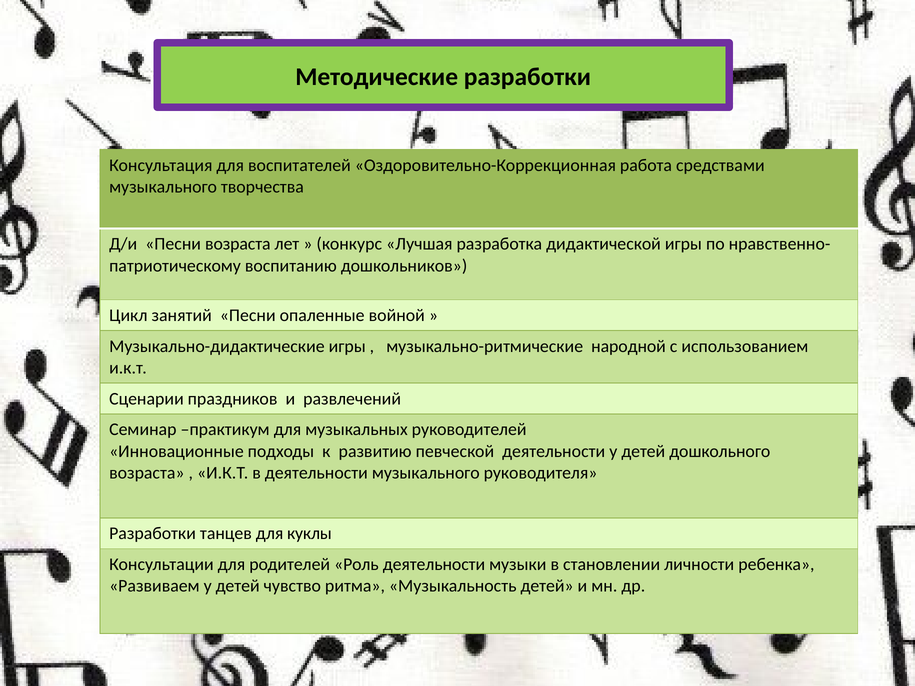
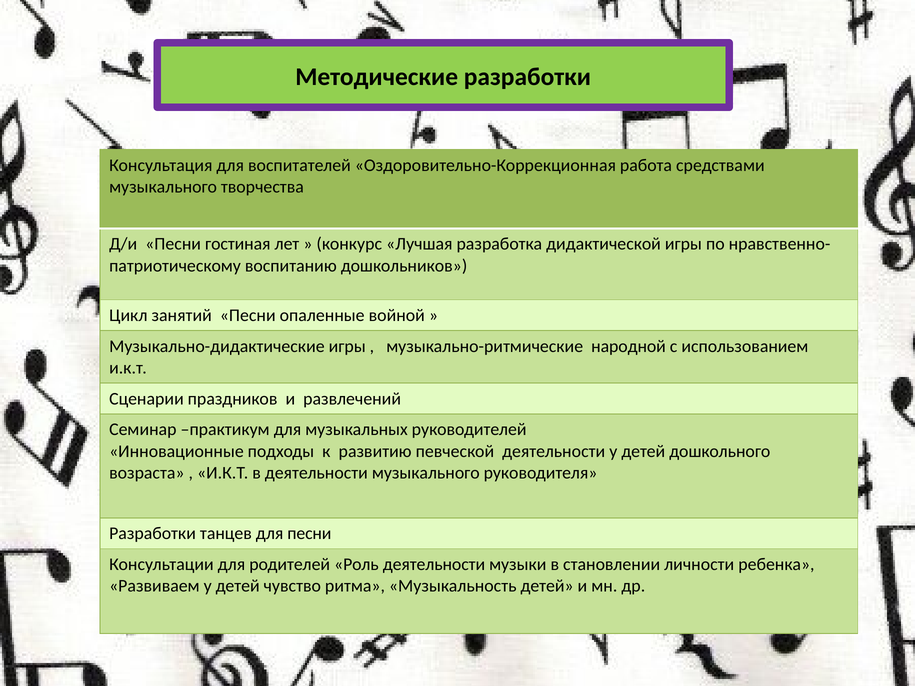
Песни возраста: возраста -> гостиная (238, 244)
для куклы: куклы -> песни (309, 534)
